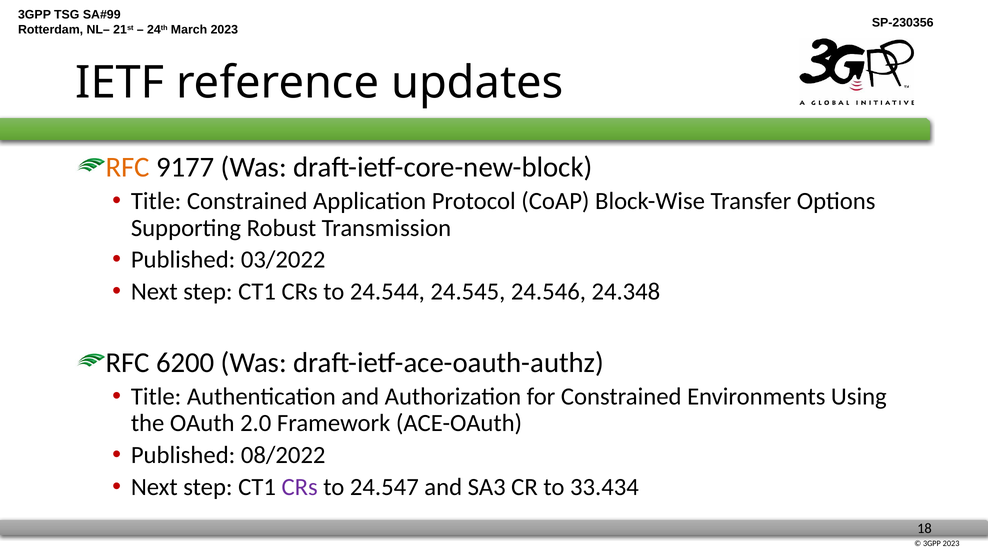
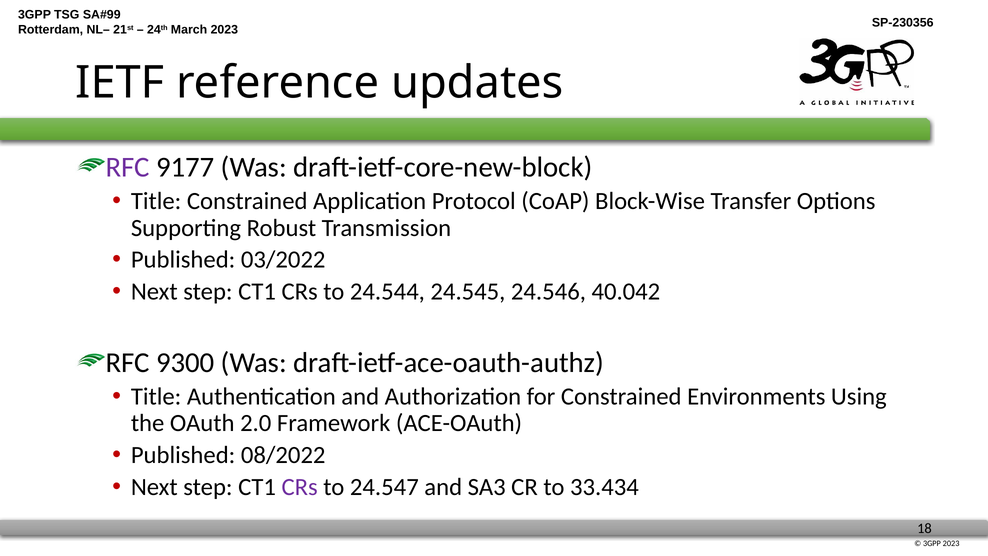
RFC colour: orange -> purple (128, 167)
24.348: 24.348 -> 40.042 (626, 291)
6200: 6200 -> 9300 (185, 362)
